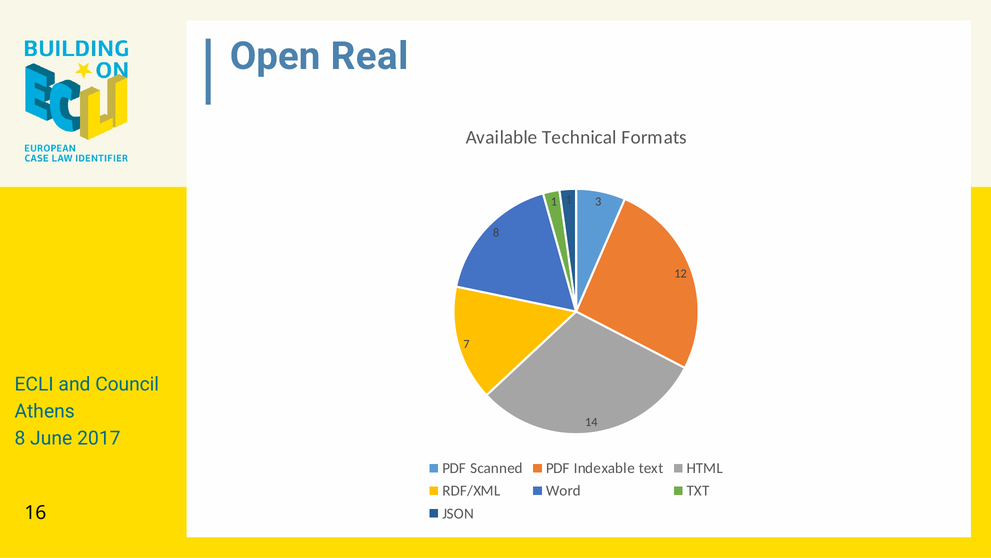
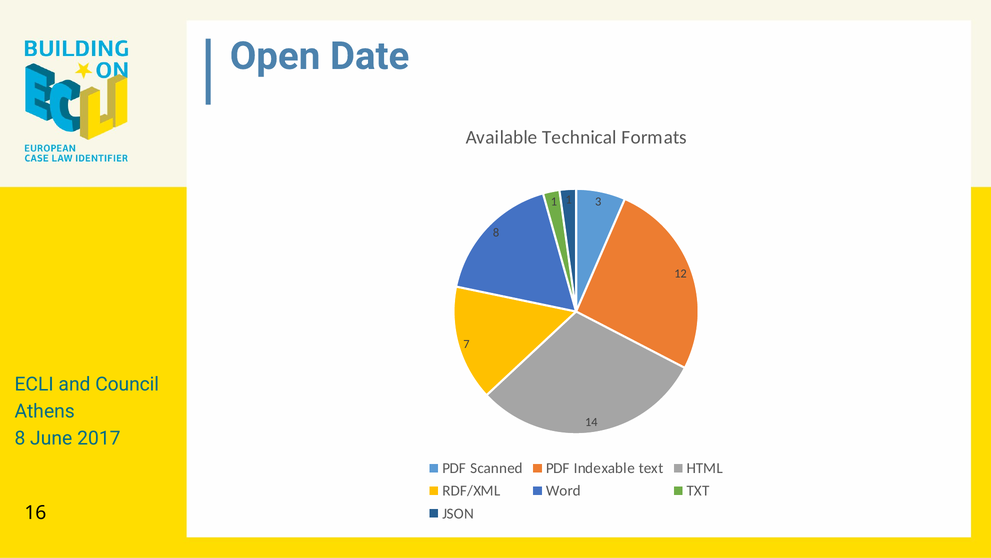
Real: Real -> Date (370, 56)
